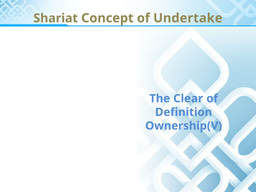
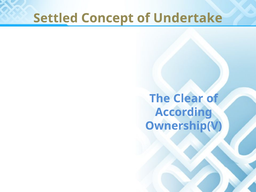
Shariat: Shariat -> Settled (56, 18)
Definition: Definition -> According (184, 112)
